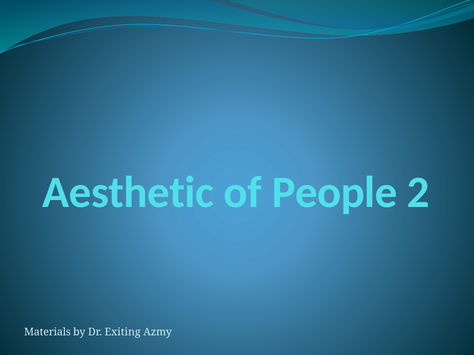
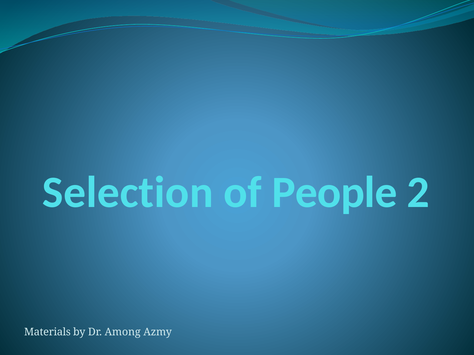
Aesthetic: Aesthetic -> Selection (128, 193)
Exiting: Exiting -> Among (123, 333)
